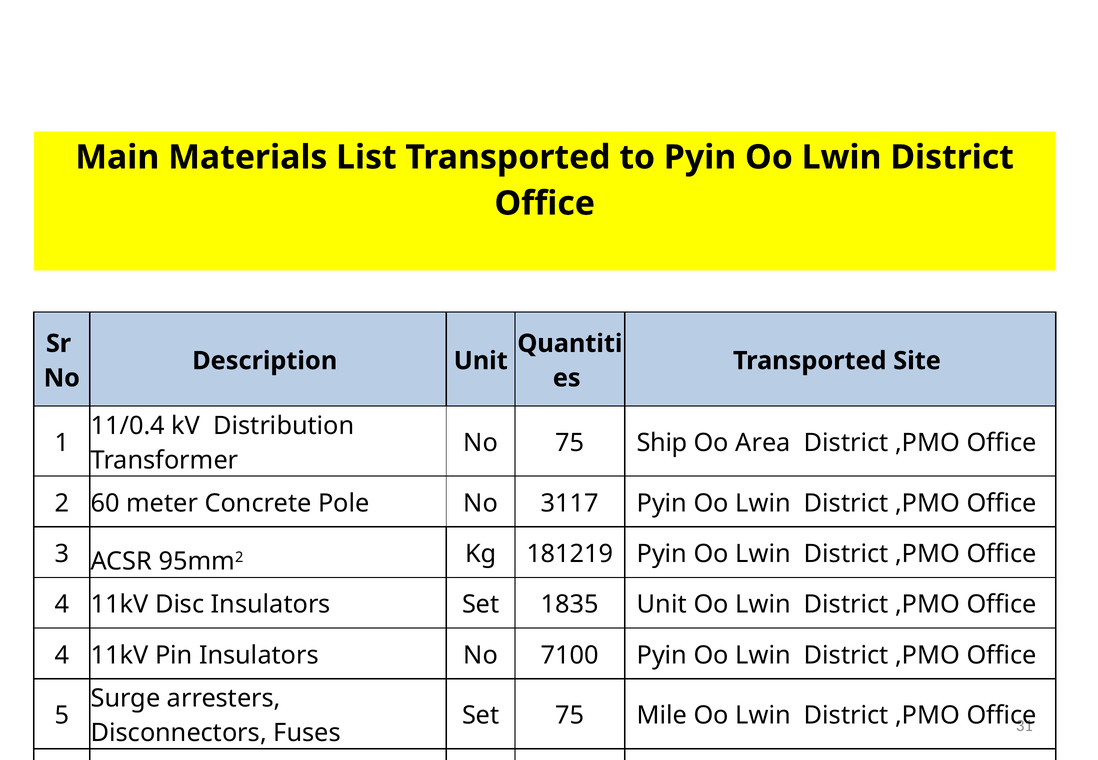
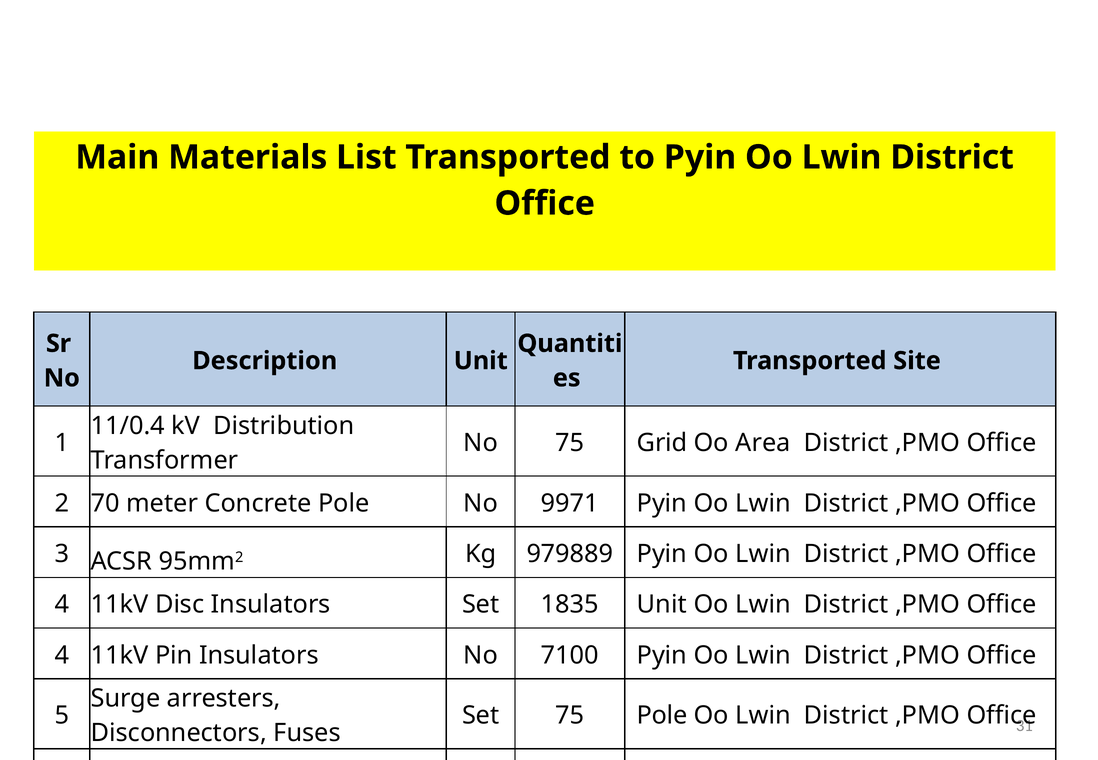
Ship: Ship -> Grid (662, 443)
60: 60 -> 70 (105, 503)
3117: 3117 -> 9971 (570, 503)
181219: 181219 -> 979889 (570, 554)
75 Mile: Mile -> Pole (662, 716)
